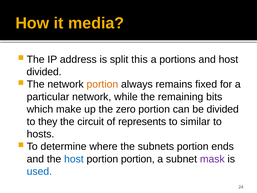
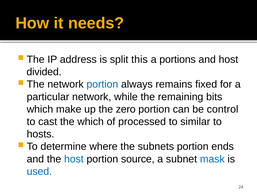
media: media -> needs (96, 23)
portion colour: orange -> blue (102, 84)
be divided: divided -> control (223, 109)
they: they -> cast (48, 122)
the circuit: circuit -> which (91, 122)
represents: represents -> processed (142, 122)
portion portion: portion -> source (138, 159)
mask colour: purple -> blue (212, 159)
